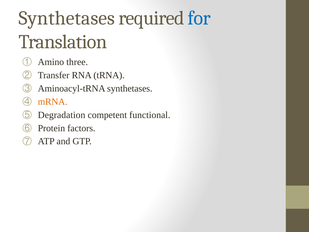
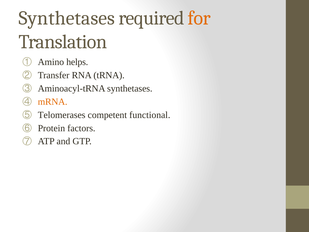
for colour: blue -> orange (199, 18)
three: three -> helps (77, 62)
Degradation: Degradation -> Telomerases (62, 115)
